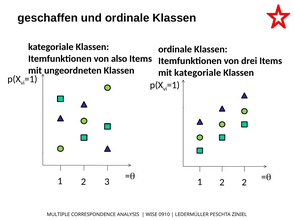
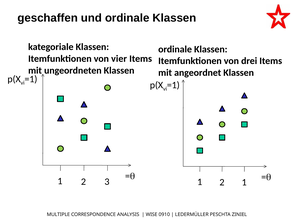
also: also -> vier (119, 59)
mit kategoriale: kategoriale -> angeordnet (198, 73)
2 2: 2 -> 1 (244, 183)
